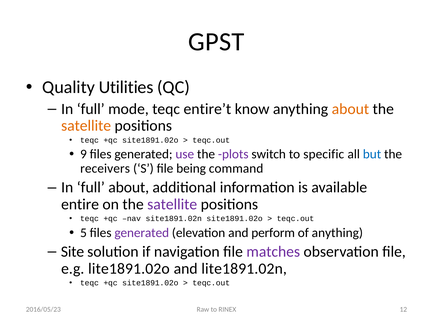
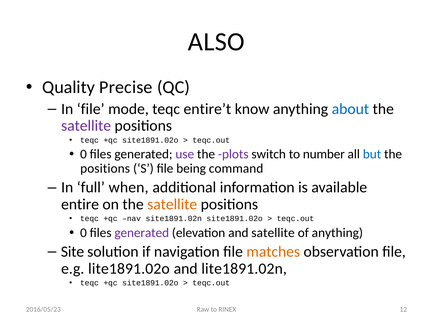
GPST: GPST -> ALSO (216, 42)
Utilities: Utilities -> Precise (126, 88)
full: full -> file (91, 109)
about colour: orange -> blue (350, 109)
satellite colour: orange -> purple (86, 126)
9: 9 -> 0 (83, 155)
specific: specific -> number (324, 155)
receivers: receivers -> positions (105, 169)
full about: about -> when (129, 188)
satellite colour: purple -> orange (172, 205)
5: 5 -> 0 (83, 233)
and perform: perform -> satellite (273, 233)
matches colour: purple -> orange (273, 252)
